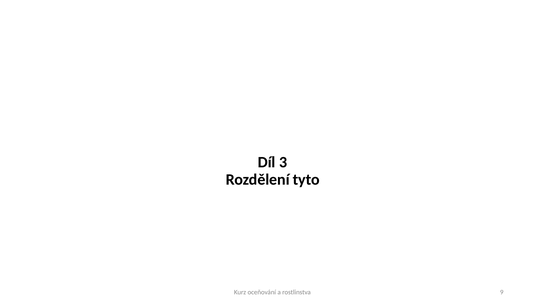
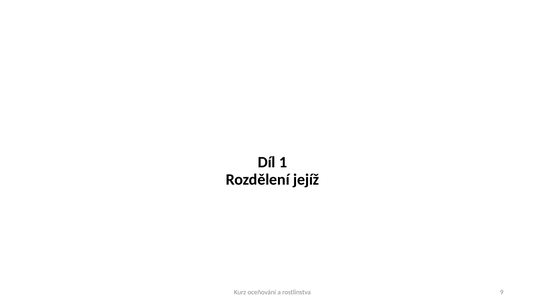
3: 3 -> 1 (283, 163)
tyto: tyto -> jejíž (306, 180)
